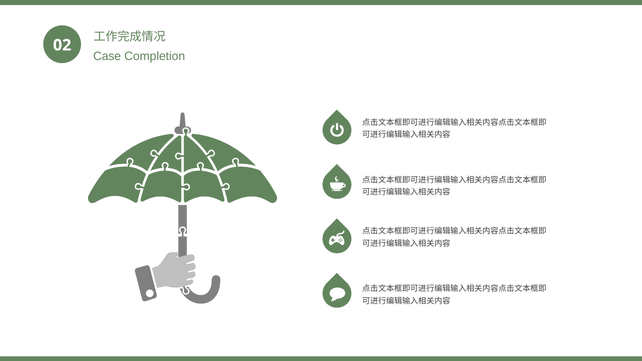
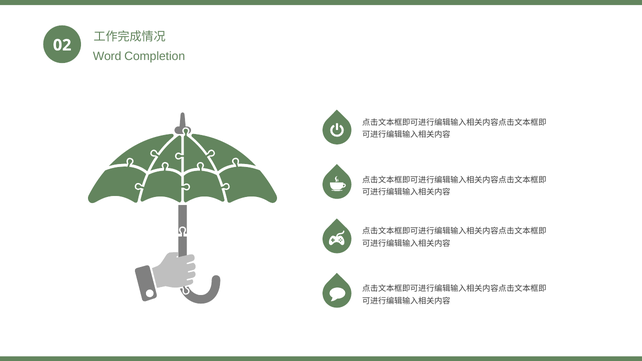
Case: Case -> Word (107, 56)
